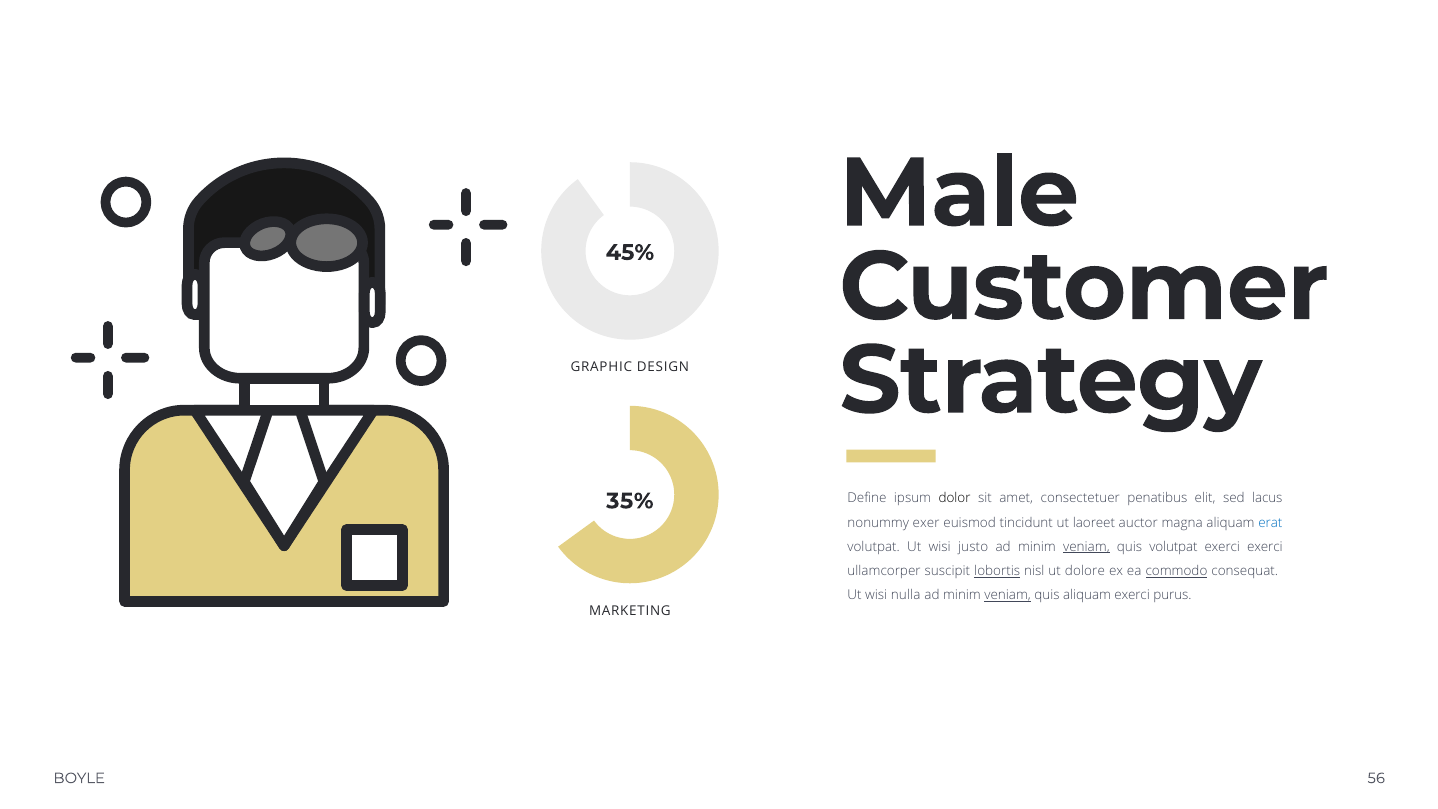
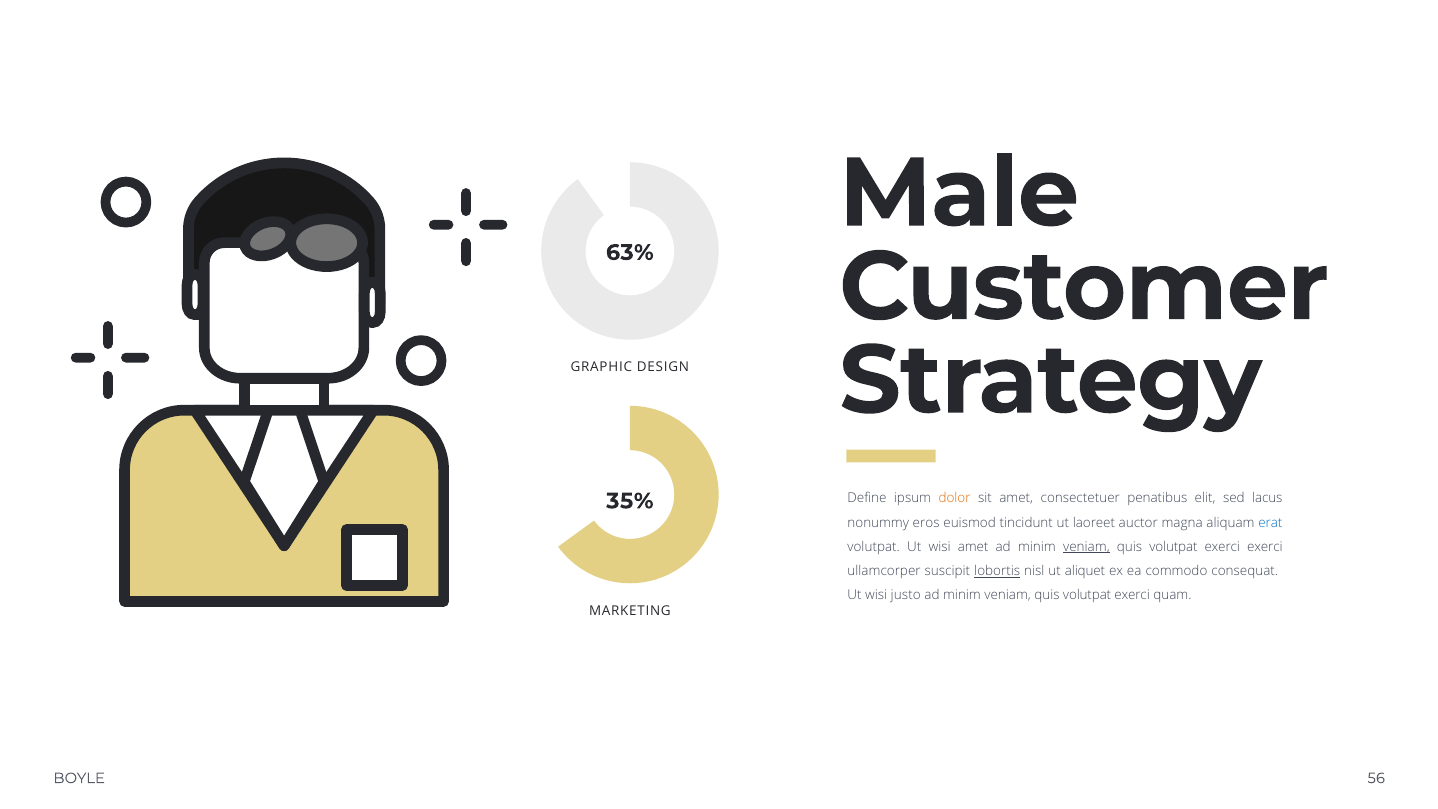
45%: 45% -> 63% (630, 252)
dolor colour: black -> orange (955, 498)
exer: exer -> eros (926, 523)
wisi justo: justo -> amet (973, 547)
dolore: dolore -> aliquet (1085, 571)
commodo underline: present -> none (1176, 571)
nulla: nulla -> justo (906, 595)
veniam underline: present -> none (1008, 595)
aliquam: aliquam -> volutpat (1087, 595)
purus: purus -> quam (1172, 595)
